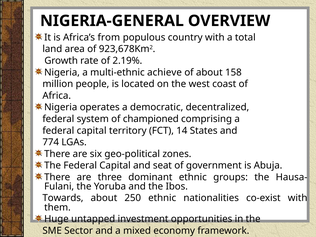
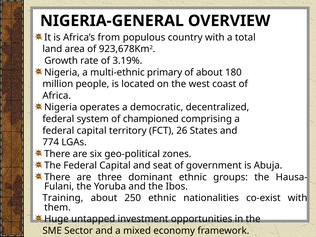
2.19%: 2.19% -> 3.19% (127, 61)
achieve: achieve -> primary (165, 72)
158: 158 -> 180 (233, 72)
14: 14 -> 26 (182, 131)
Towards: Towards -> Training (63, 198)
